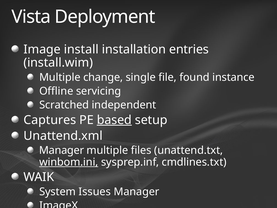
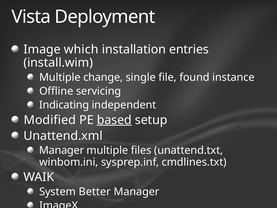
install: install -> which (81, 49)
Scratched: Scratched -> Indicating (64, 105)
Captures: Captures -> Modified (50, 120)
winbom.ini underline: present -> none (69, 162)
Issues: Issues -> Better (95, 191)
